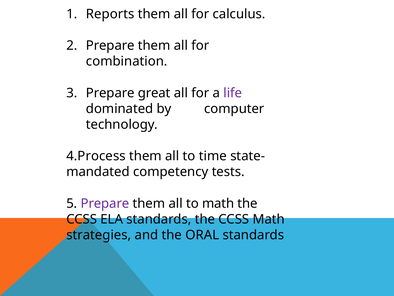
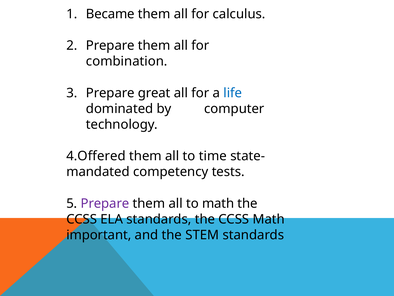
Reports: Reports -> Became (110, 14)
life colour: purple -> blue (233, 93)
4.Process: 4.Process -> 4.Offered (96, 156)
strategies: strategies -> important (99, 235)
ORAL: ORAL -> STEM (202, 235)
